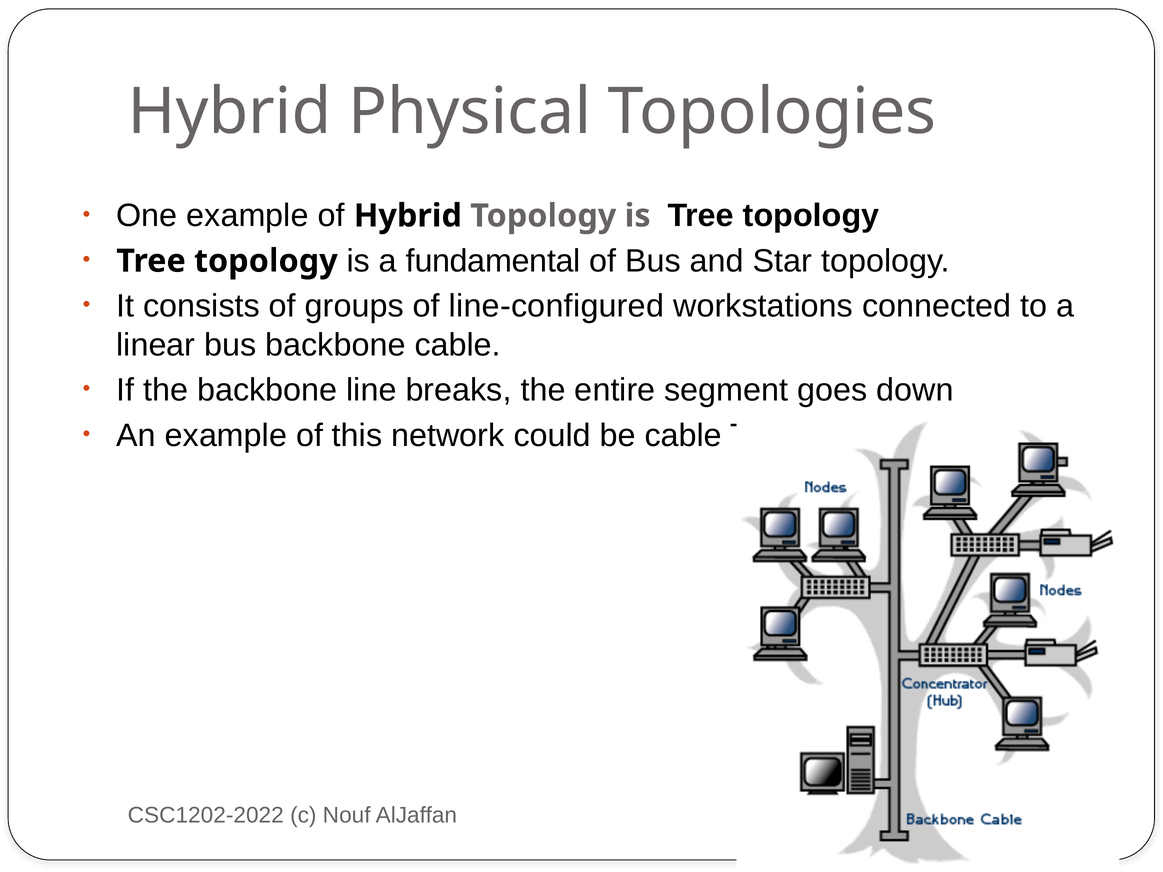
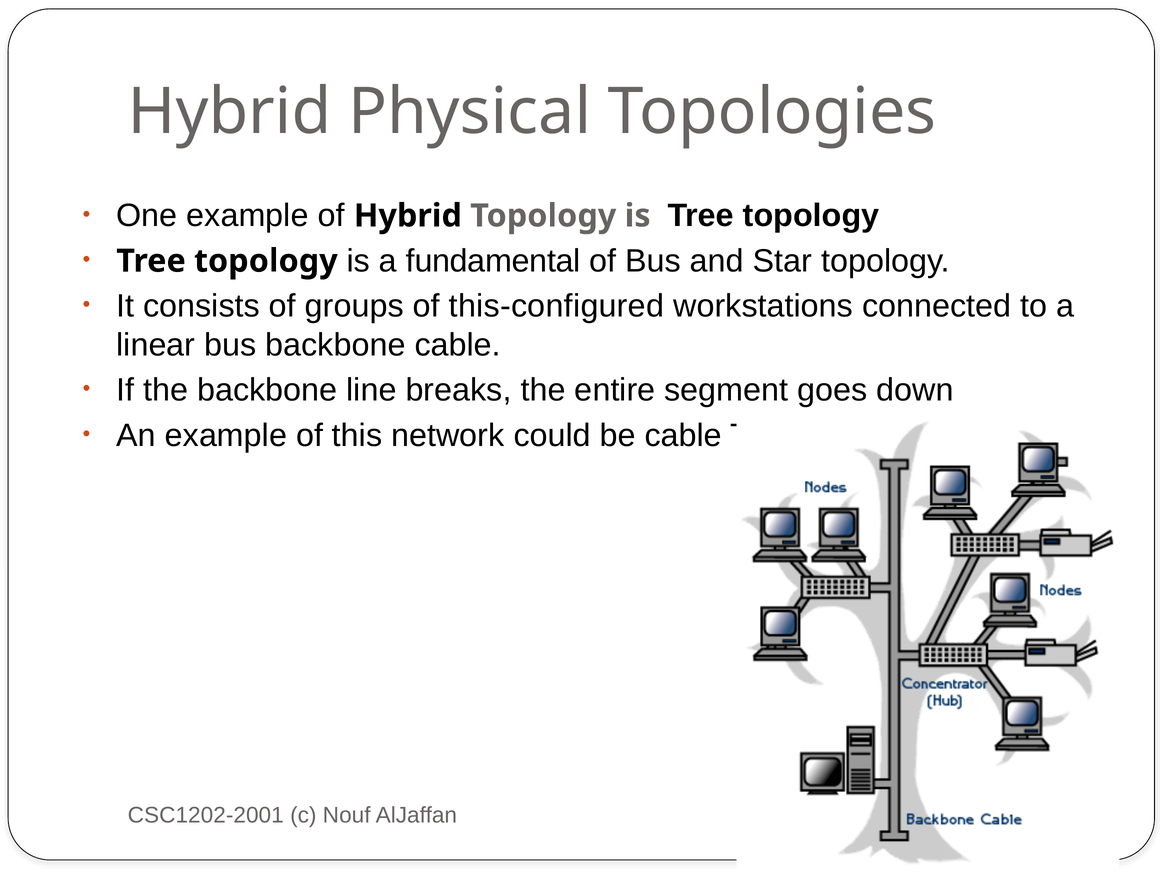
line-configured: line-configured -> this-configured (556, 306)
CSC1202-2022: CSC1202-2022 -> CSC1202-2001 (206, 816)
